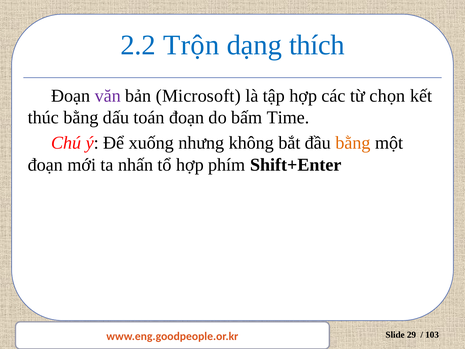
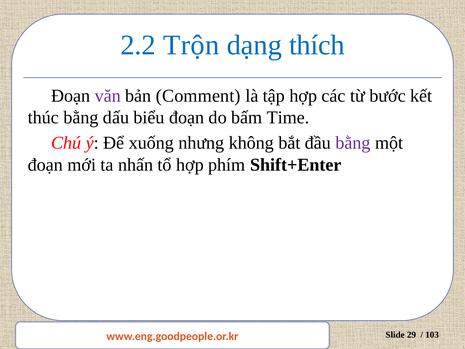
Microsoft: Microsoft -> Comment (198, 96)
chọn: chọn -> bước (388, 96)
toán: toán -> biểu (149, 118)
bằng colour: orange -> purple (353, 143)
